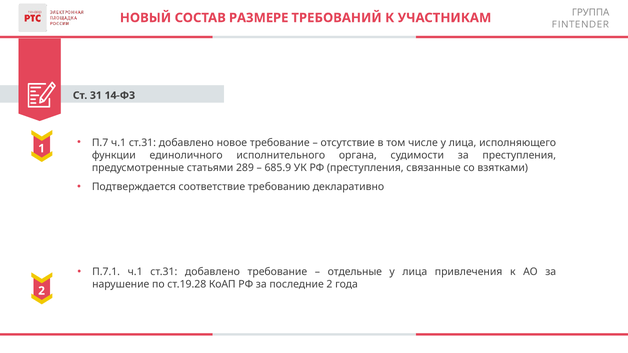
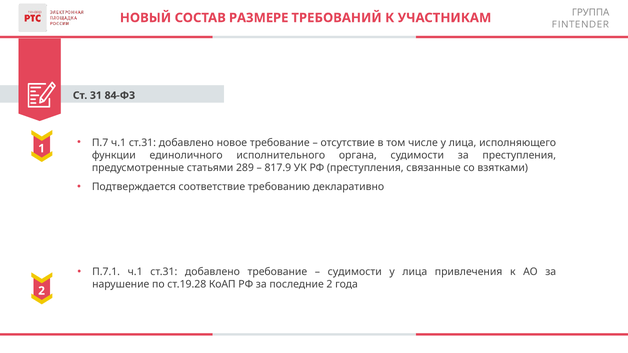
14-ФЗ: 14-ФЗ -> 84-ФЗ (120, 95)
685.9: 685.9 -> 817.9 (278, 168)
отдельные: отдельные -> судимости (355, 272)
